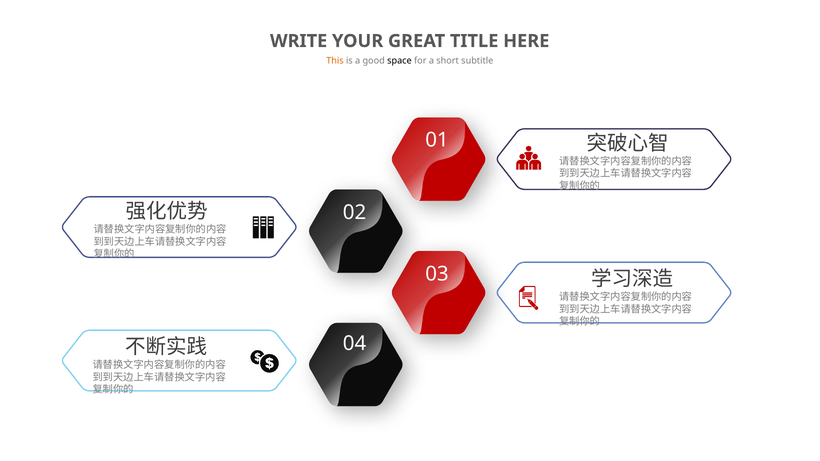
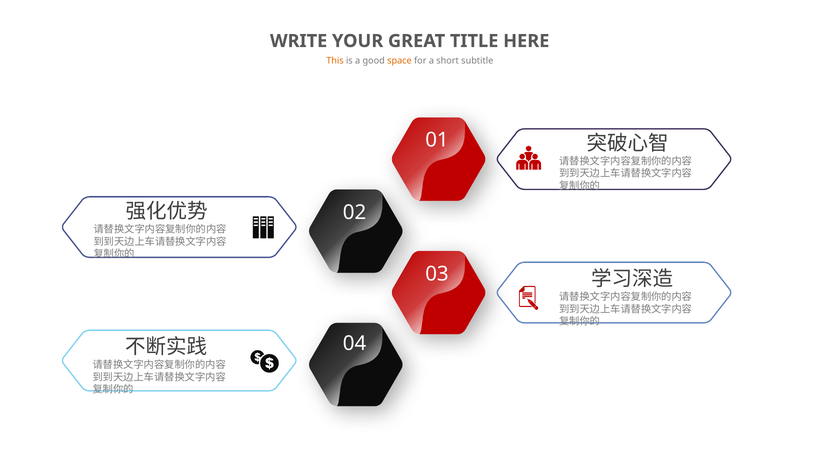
space colour: black -> orange (399, 61)
